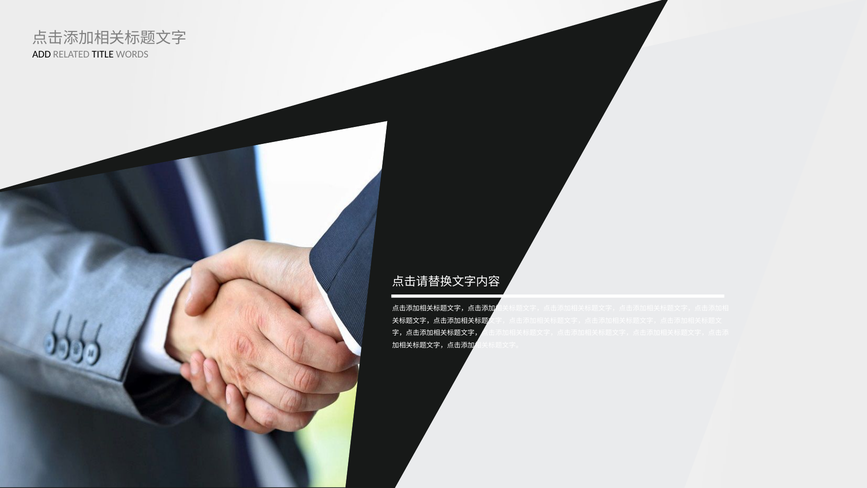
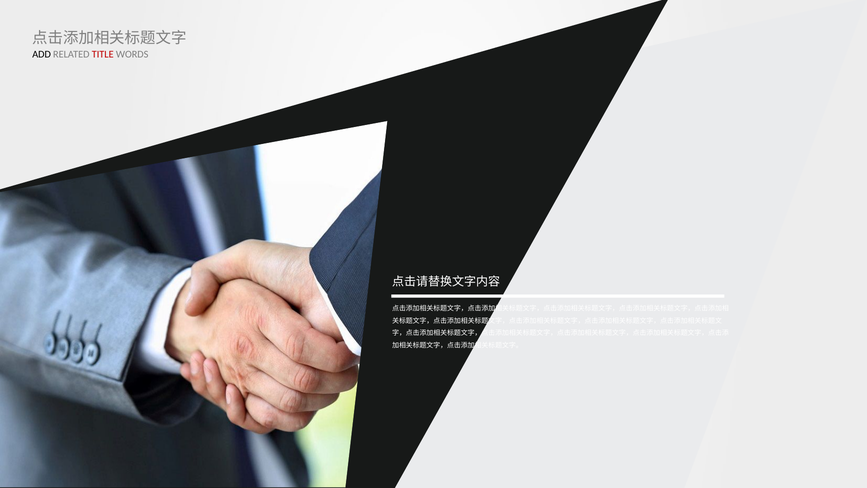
TITLE colour: black -> red (103, 54)
